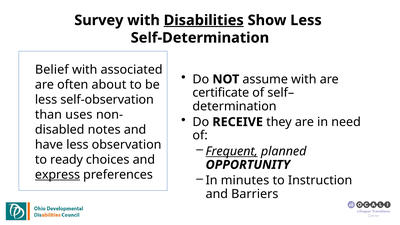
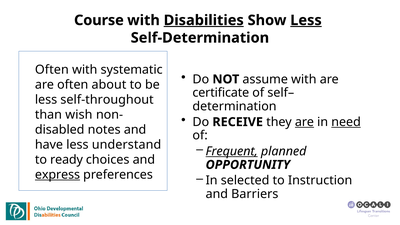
Survey: Survey -> Course (99, 20)
Less underline: none -> present (306, 20)
Belief: Belief -> Often (52, 70)
associated: associated -> systematic (132, 70)
self-observation: self-observation -> self-throughout (107, 100)
uses: uses -> wish (79, 115)
are underline: none -> present (304, 122)
need underline: none -> present (346, 122)
observation: observation -> understand (127, 145)
minutes: minutes -> selected (245, 181)
